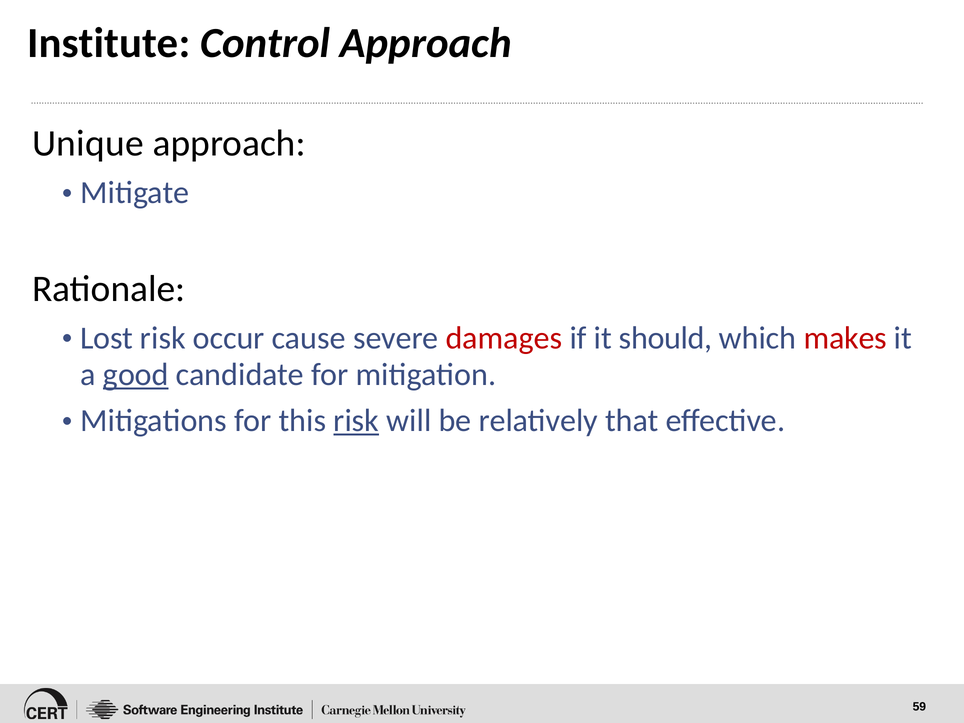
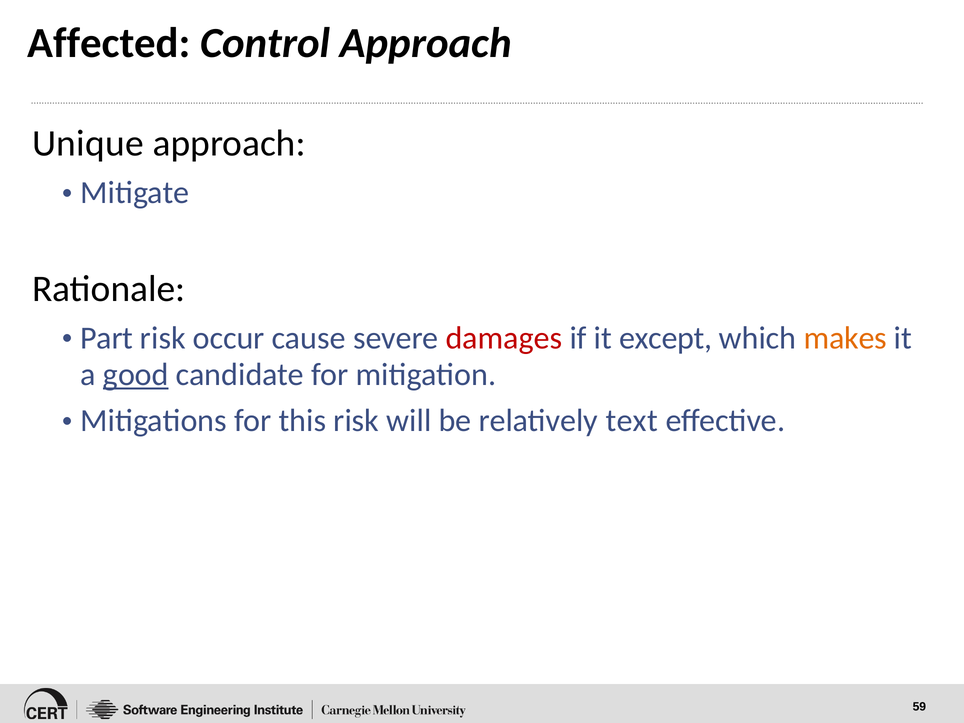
Institute: Institute -> Affected (109, 43)
Lost: Lost -> Part (107, 338)
should: should -> except (666, 338)
makes colour: red -> orange (845, 338)
risk underline: present -> none (356, 421)
that: that -> text (632, 421)
